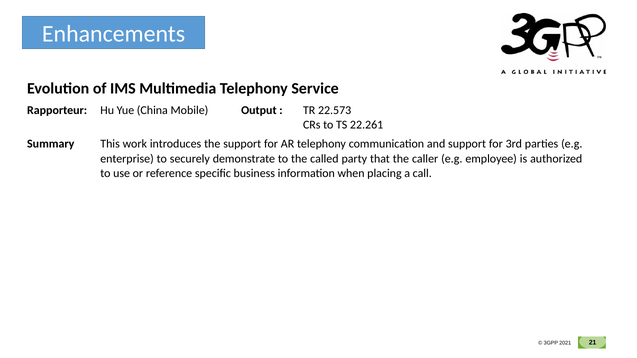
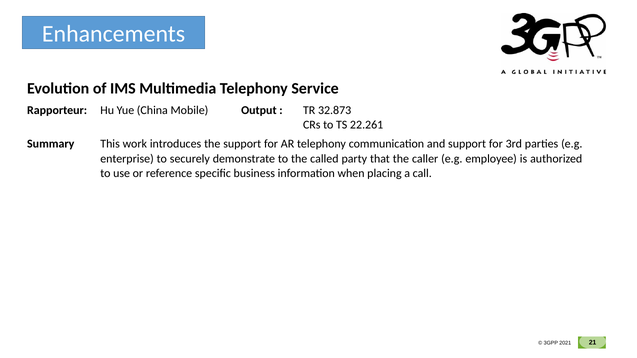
22.573: 22.573 -> 32.873 (335, 110)
